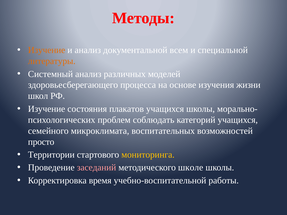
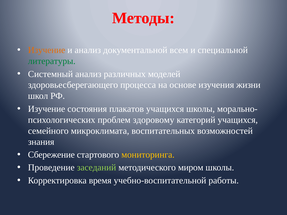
литературы colour: orange -> green (52, 61)
соблюдать: соблюдать -> здоровому (154, 120)
просто: просто -> знания (41, 142)
Территории: Территории -> Сбережение (51, 155)
заседаний colour: pink -> light green (97, 168)
школе: школе -> миром (191, 168)
